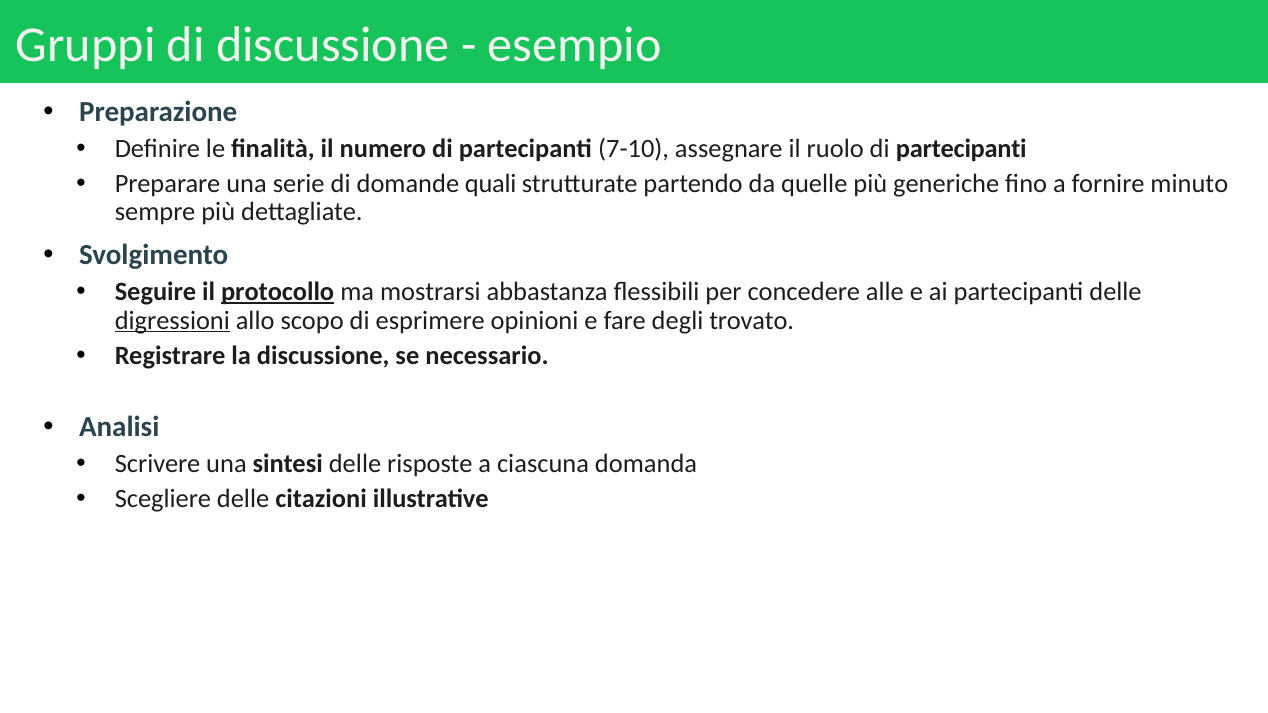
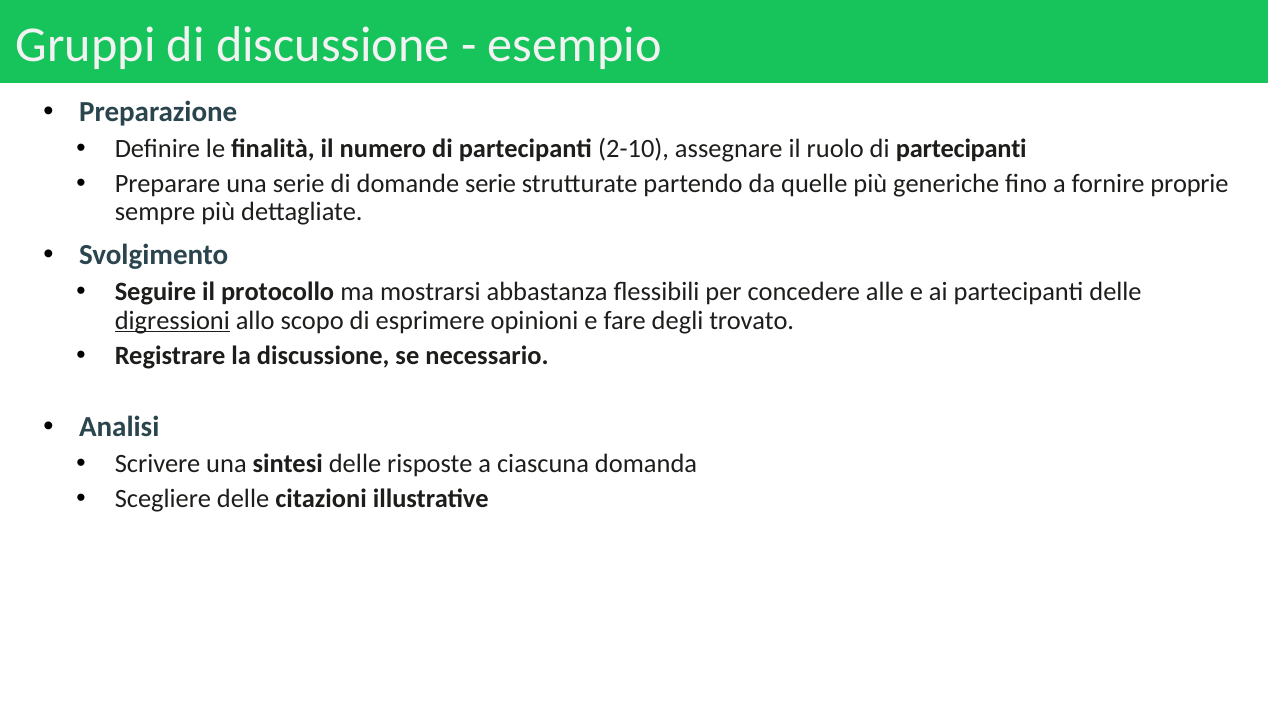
7-10: 7-10 -> 2-10 (634, 149)
domande quali: quali -> serie (491, 184)
minuto: minuto -> proprie (1189, 184)
protocollo underline: present -> none (278, 292)
